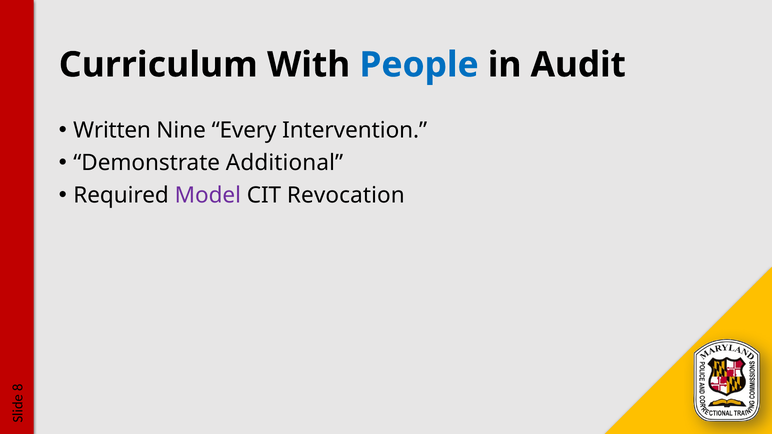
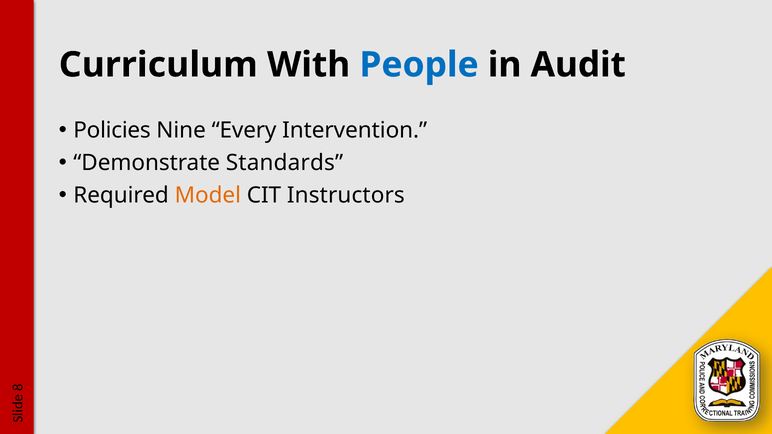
Written: Written -> Policies (112, 131)
Additional: Additional -> Standards (285, 163)
Model colour: purple -> orange (208, 195)
Revocation: Revocation -> Instructors (346, 195)
